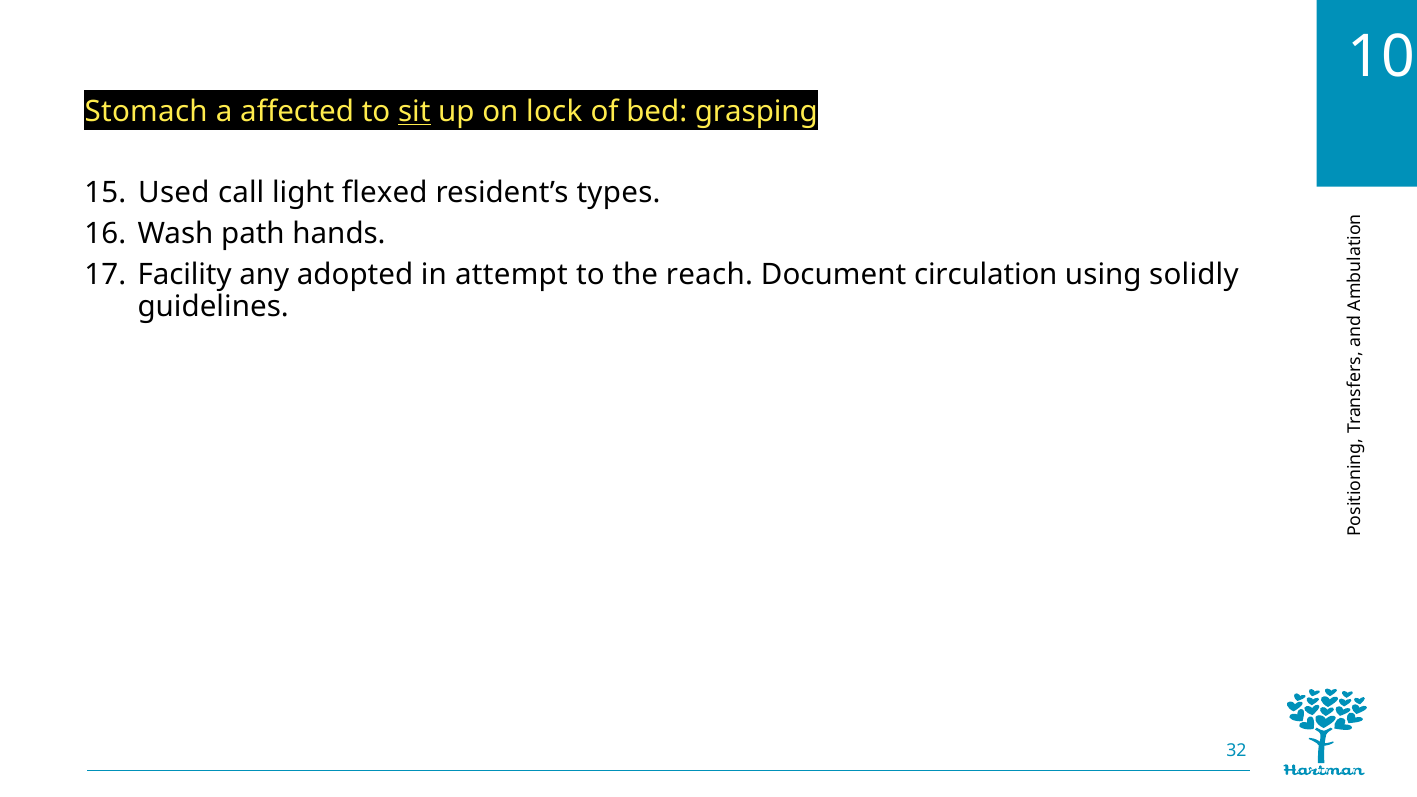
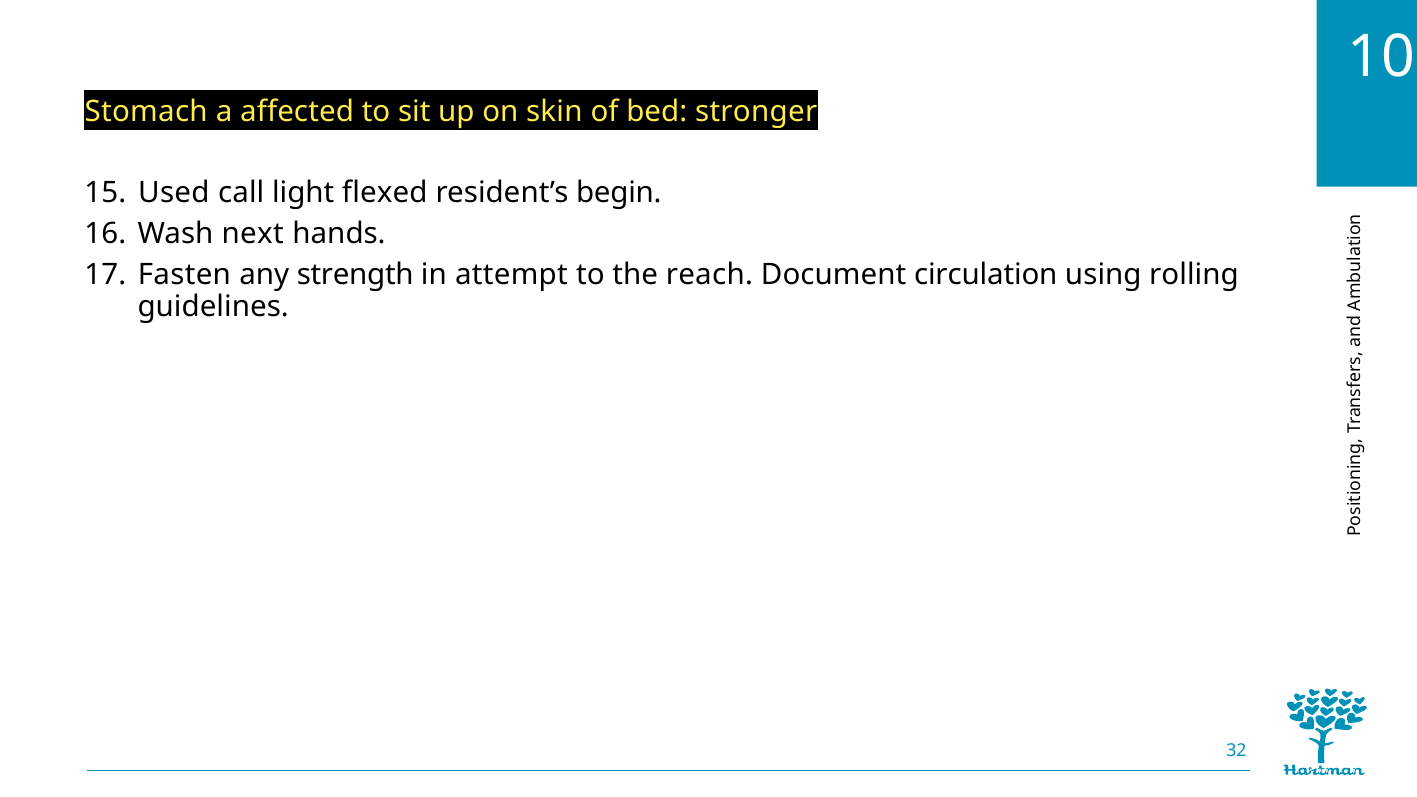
sit underline: present -> none (414, 112)
lock: lock -> skin (554, 112)
grasping: grasping -> stronger (756, 112)
types: types -> begin (619, 193)
path: path -> next (253, 234)
Facility: Facility -> Fasten (184, 275)
adopted: adopted -> strength (355, 275)
solidly: solidly -> rolling (1194, 275)
